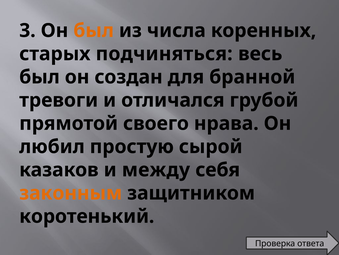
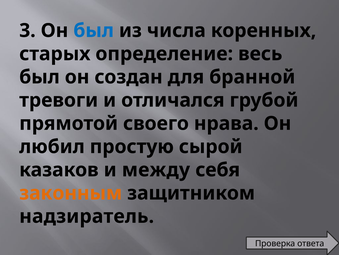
был colour: orange -> blue (94, 30)
подчиняться: подчиняться -> определение (164, 54)
коротенький: коротенький -> надзиратель (87, 216)
